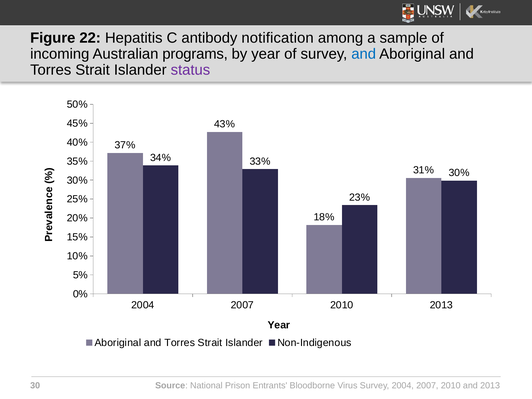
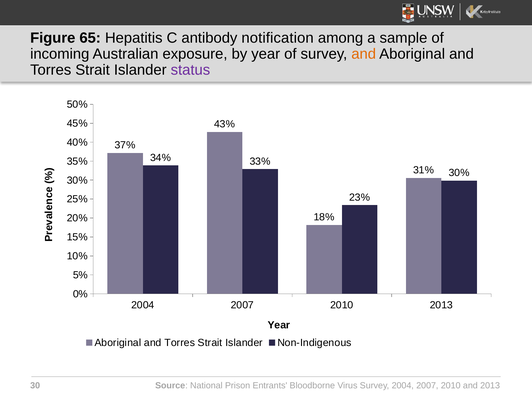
22: 22 -> 65 (90, 38)
programs: programs -> exposure (195, 54)
and colour: blue -> orange (364, 54)
